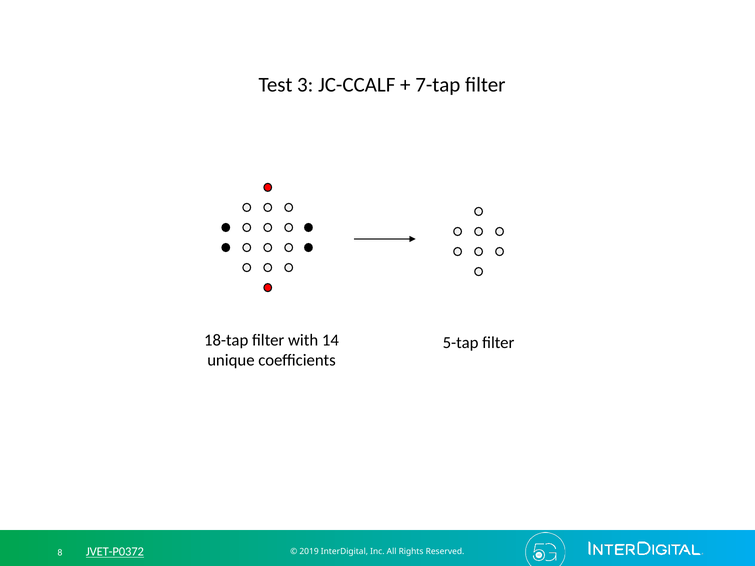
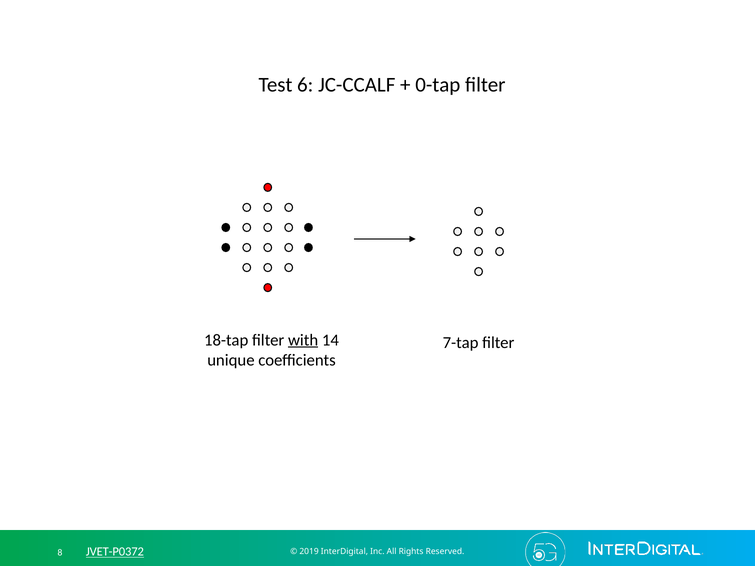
3: 3 -> 6 (305, 85)
7-tap: 7-tap -> 0-tap (438, 85)
with underline: none -> present (303, 340)
5-tap: 5-tap -> 7-tap (461, 343)
